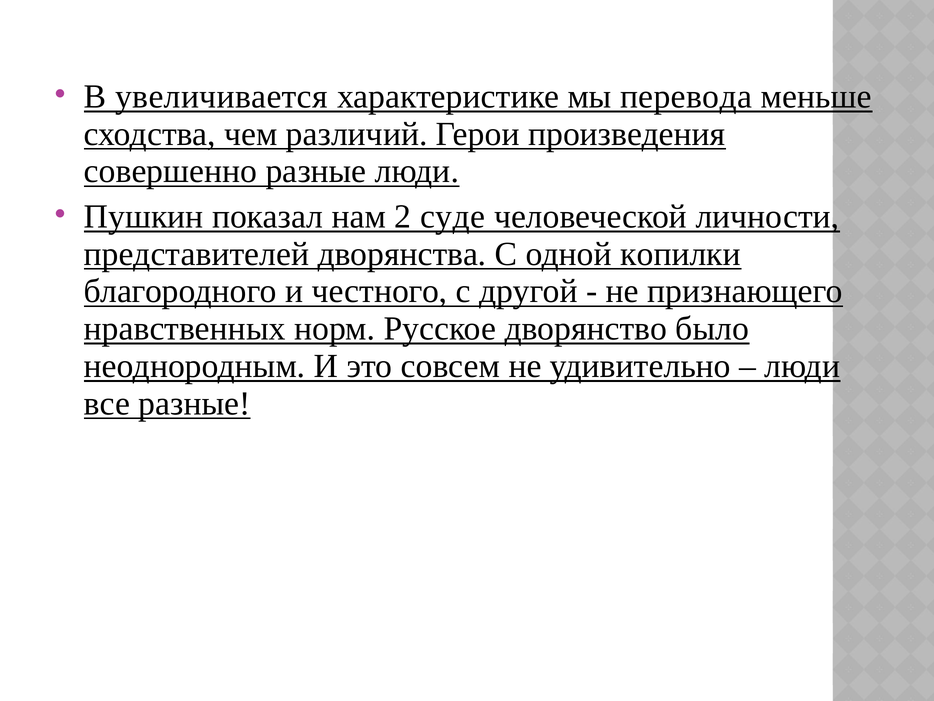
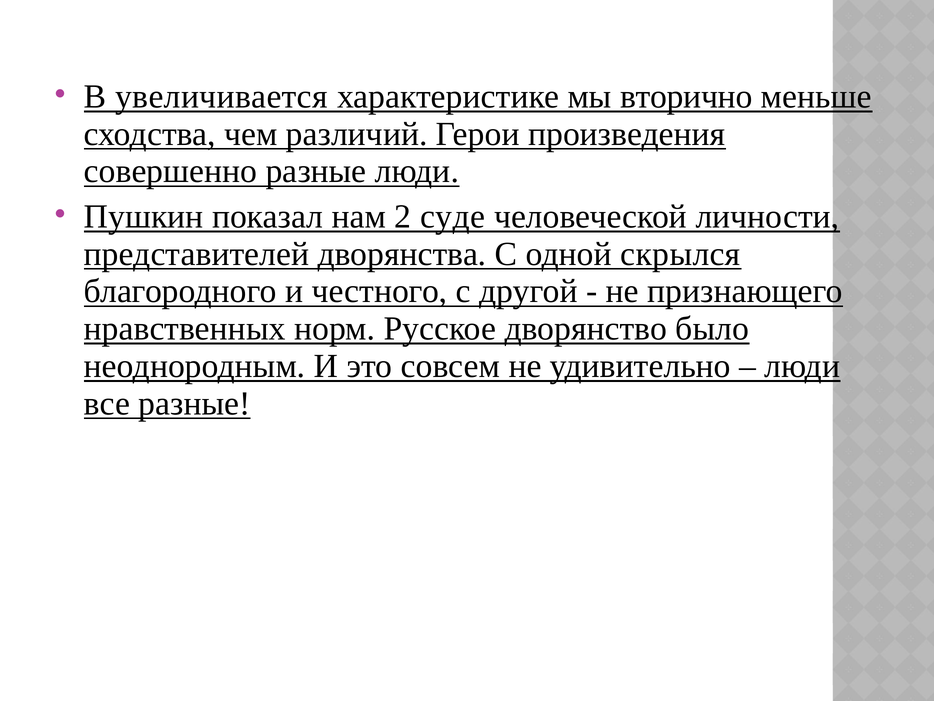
перевода: перевода -> вторично (686, 96)
копилки: копилки -> скрылся (680, 254)
